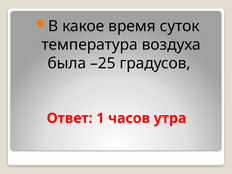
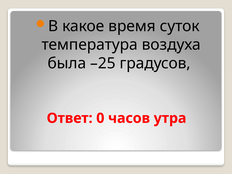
1: 1 -> 0 (100, 118)
